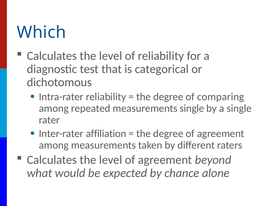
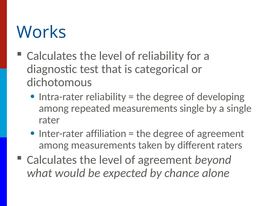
Which: Which -> Works (41, 32)
comparing: comparing -> developing (221, 97)
